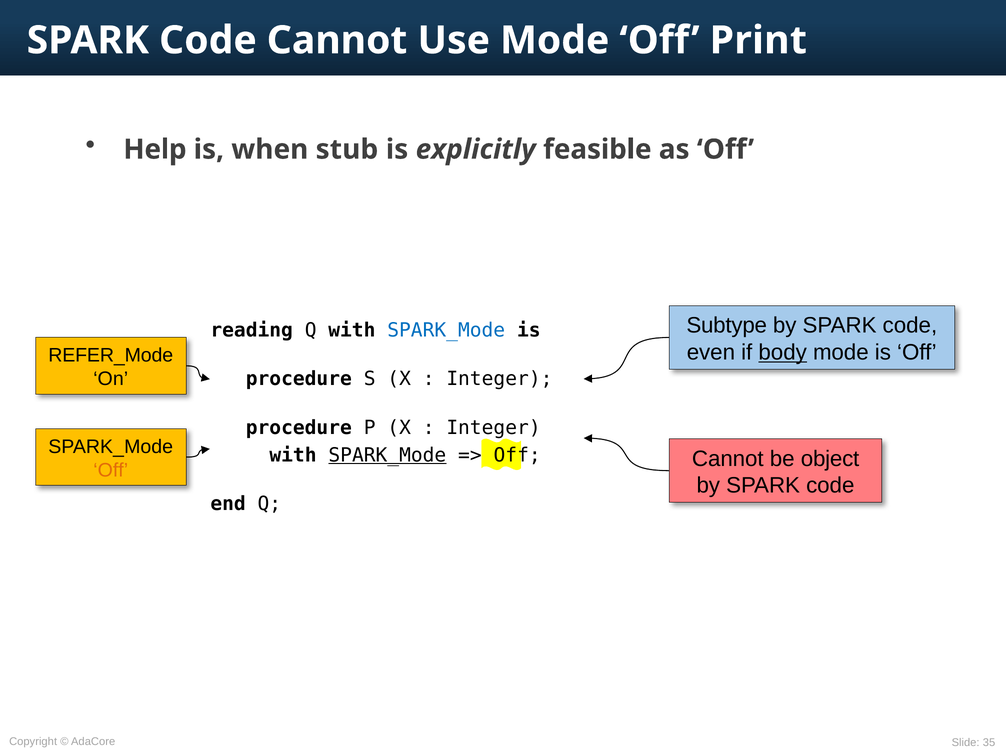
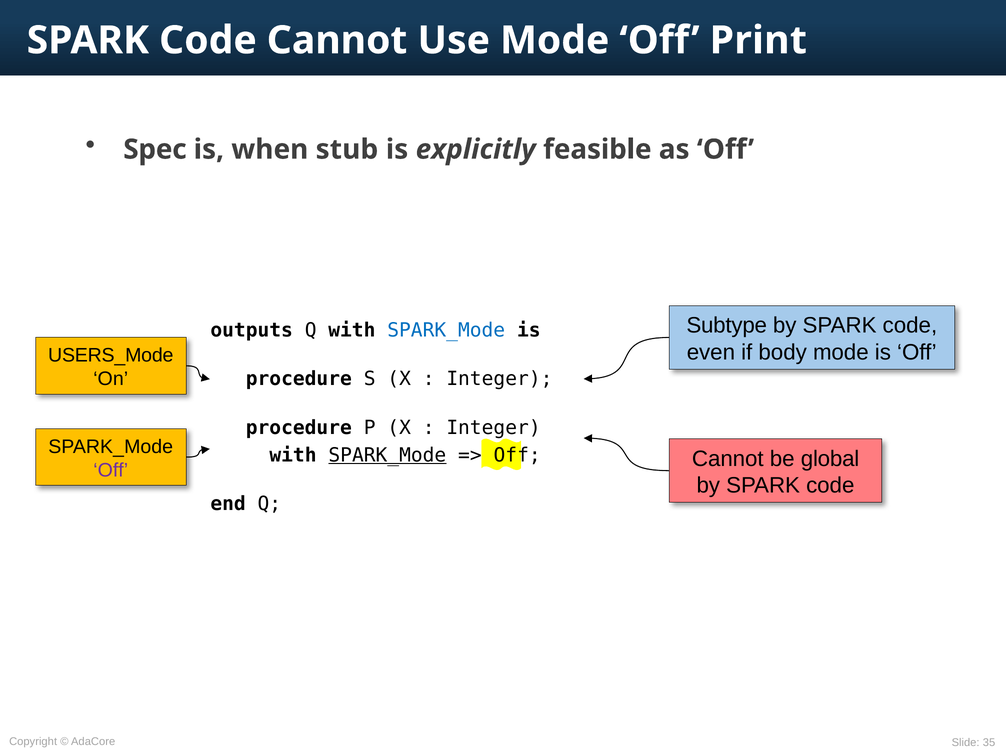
Help: Help -> Spec (155, 150)
reading: reading -> outputs (252, 331)
body underline: present -> none (783, 353)
REFER_Mode: REFER_Mode -> USERS_Mode (111, 356)
object: object -> global (830, 459)
Off colour: orange -> purple (111, 471)
